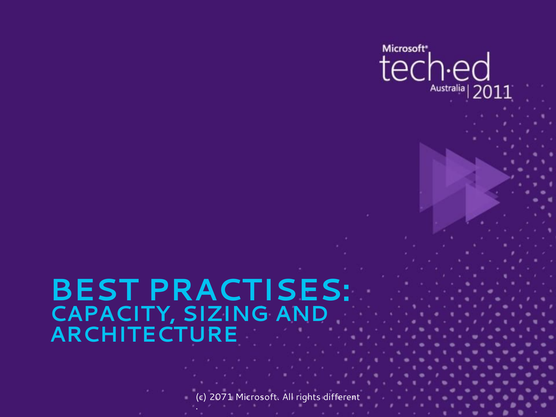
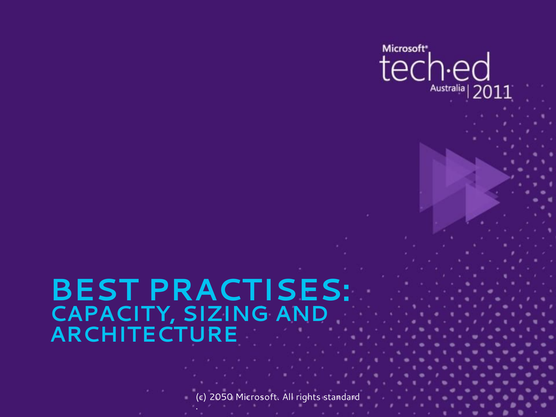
2071: 2071 -> 2050 (221, 397)
different: different -> standard (342, 397)
